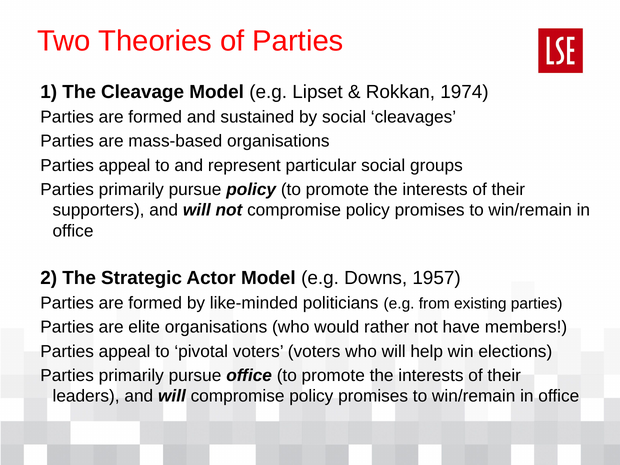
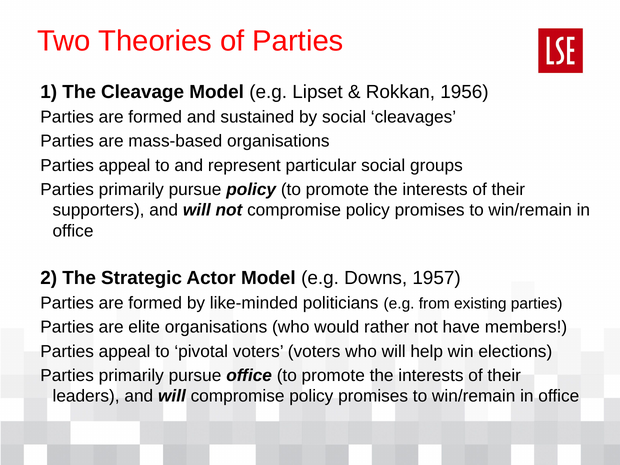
1974: 1974 -> 1956 (465, 92)
